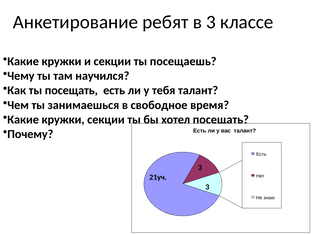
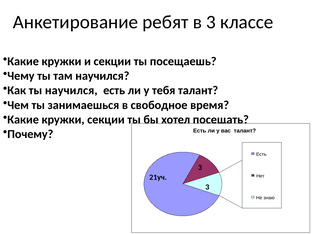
ты посещать: посещать -> научился (71, 90)
